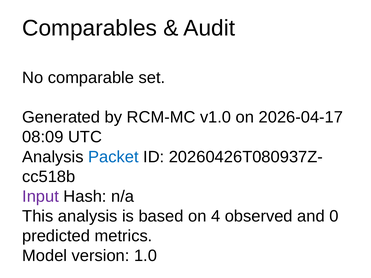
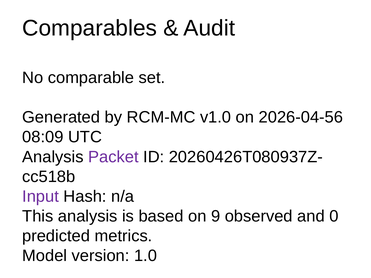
2026-04-17: 2026-04-17 -> 2026-04-56 (301, 117)
Packet colour: blue -> purple (113, 157)
4: 4 -> 9 (216, 216)
